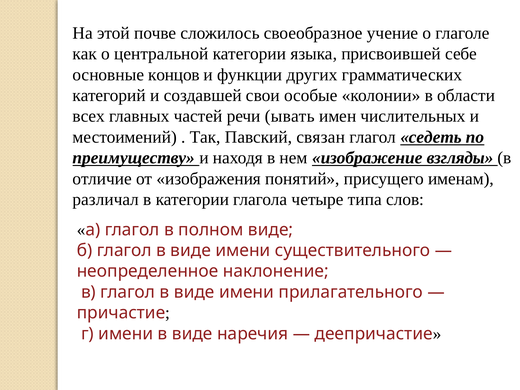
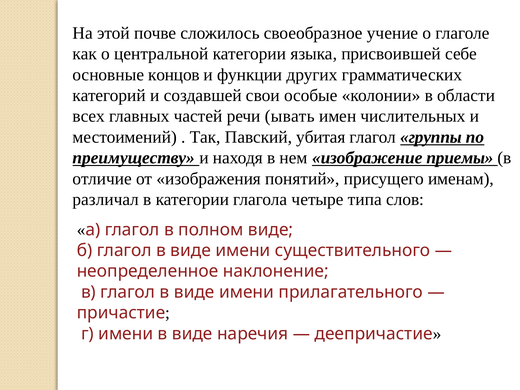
связан: связан -> убитая (321, 137)
седеть: седеть -> группы (431, 137)
взгляды: взгляды -> приемы (460, 158)
